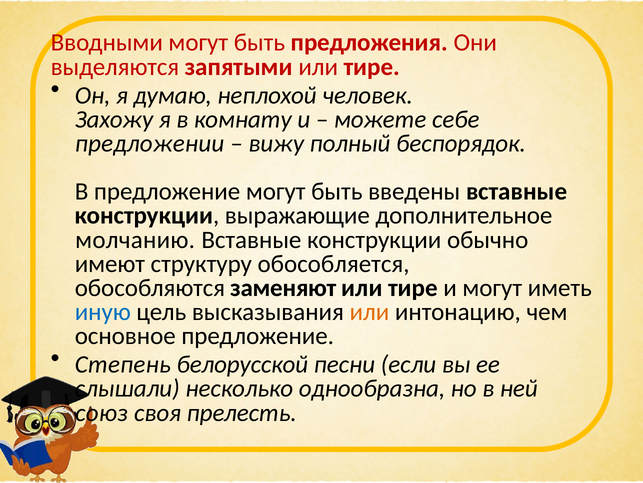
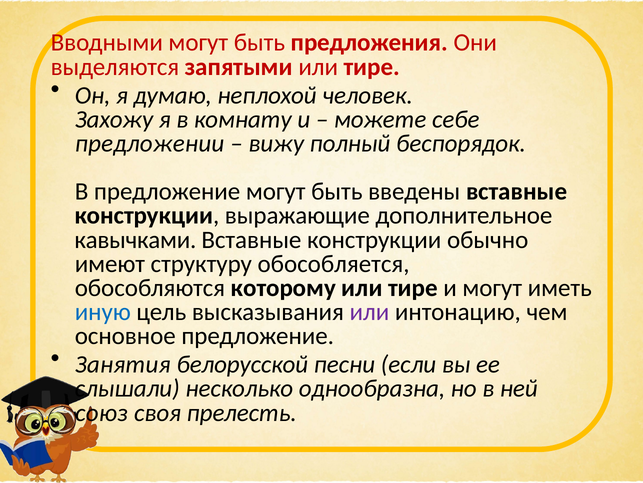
молчанию: молчанию -> кавычками (135, 239)
заменяют: заменяют -> которому (283, 287)
или colour: orange -> purple (369, 311)
Степень: Степень -> Занятия (123, 364)
